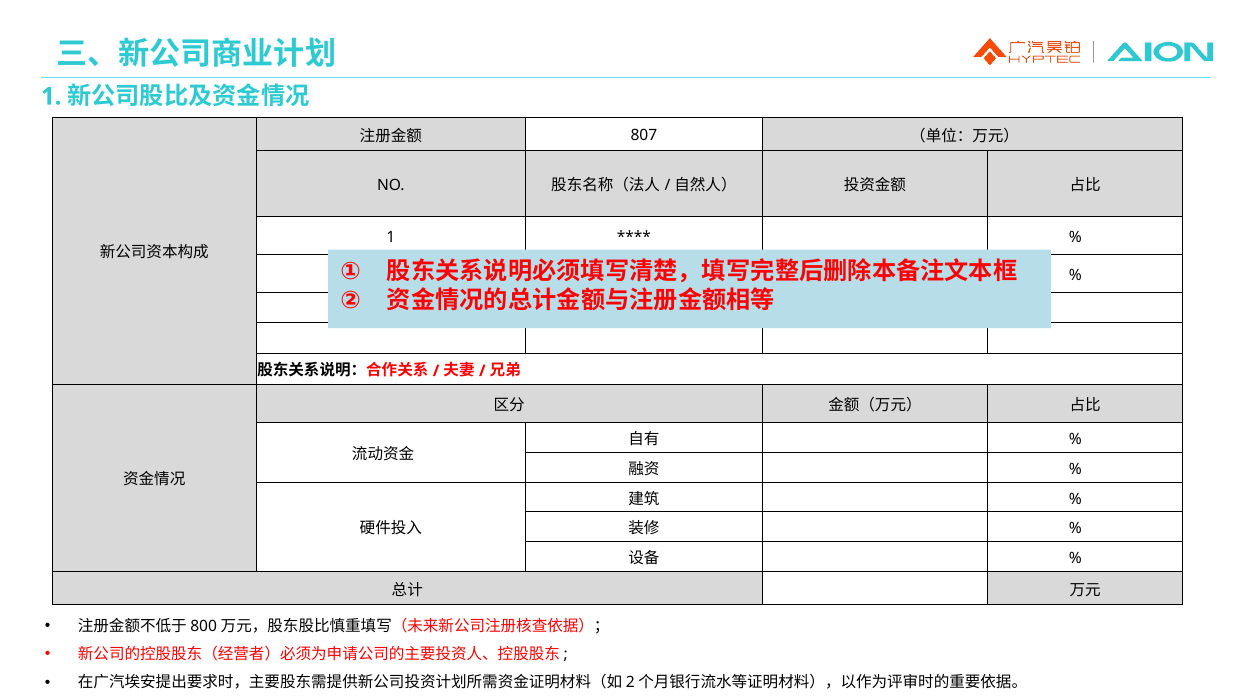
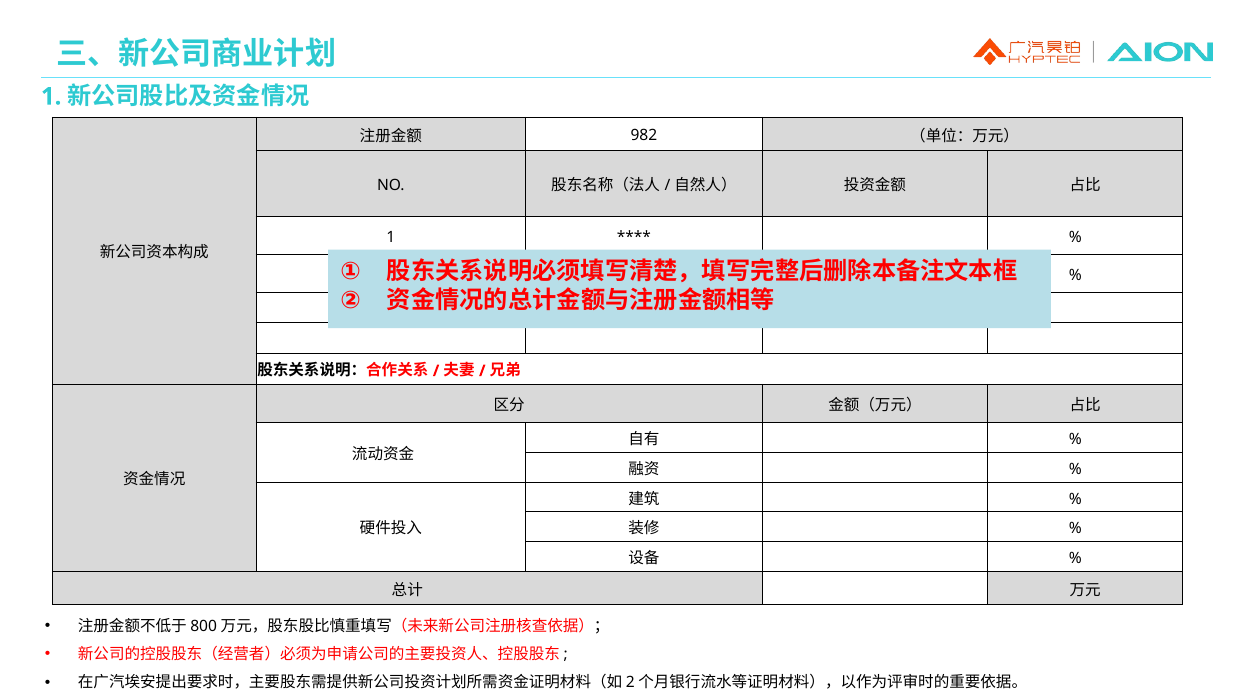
807: 807 -> 982 (644, 135)
